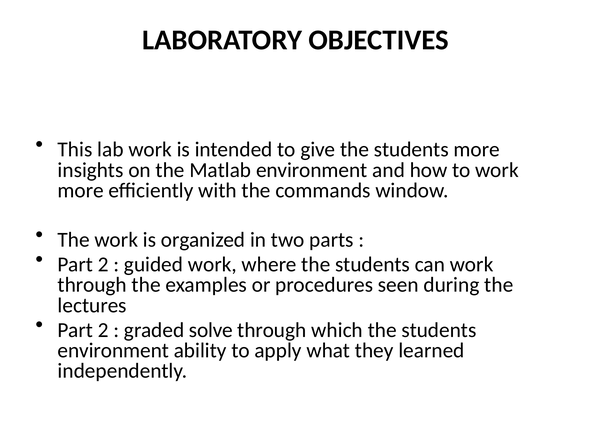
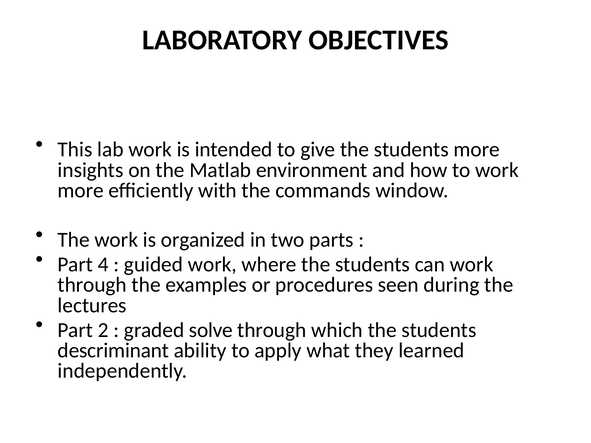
2: 2 -> 4 (103, 265)
environment: environment -> descriminant (113, 351)
